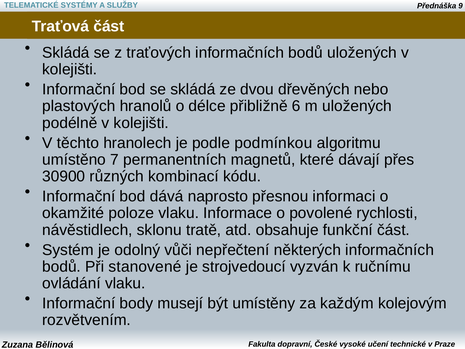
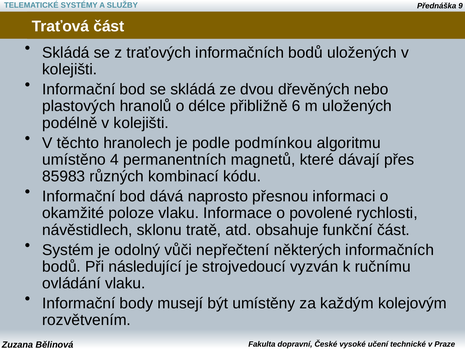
7: 7 -> 4 (115, 160)
30900: 30900 -> 85983 (64, 176)
stanovené: stanovené -> následující (145, 267)
